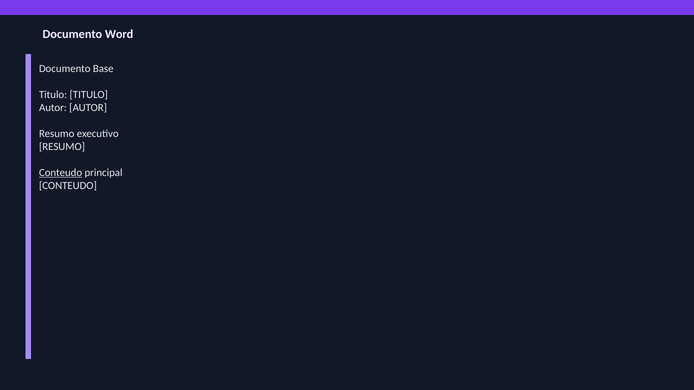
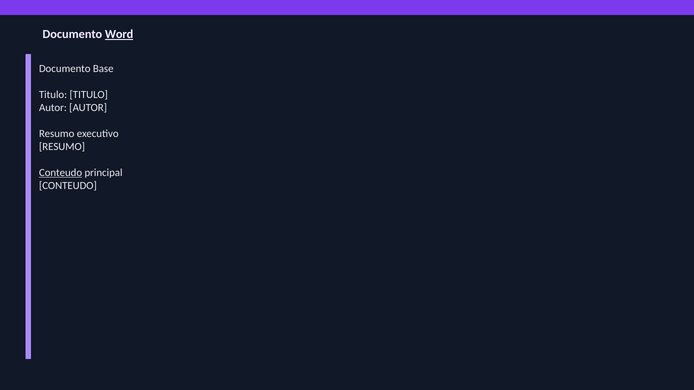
Word underline: none -> present (119, 34)
